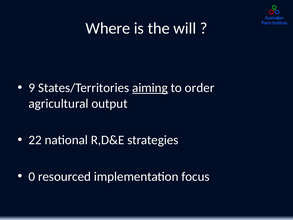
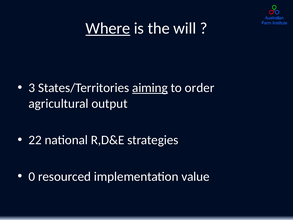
Where underline: none -> present (108, 28)
9: 9 -> 3 (32, 88)
focus: focus -> value (195, 176)
